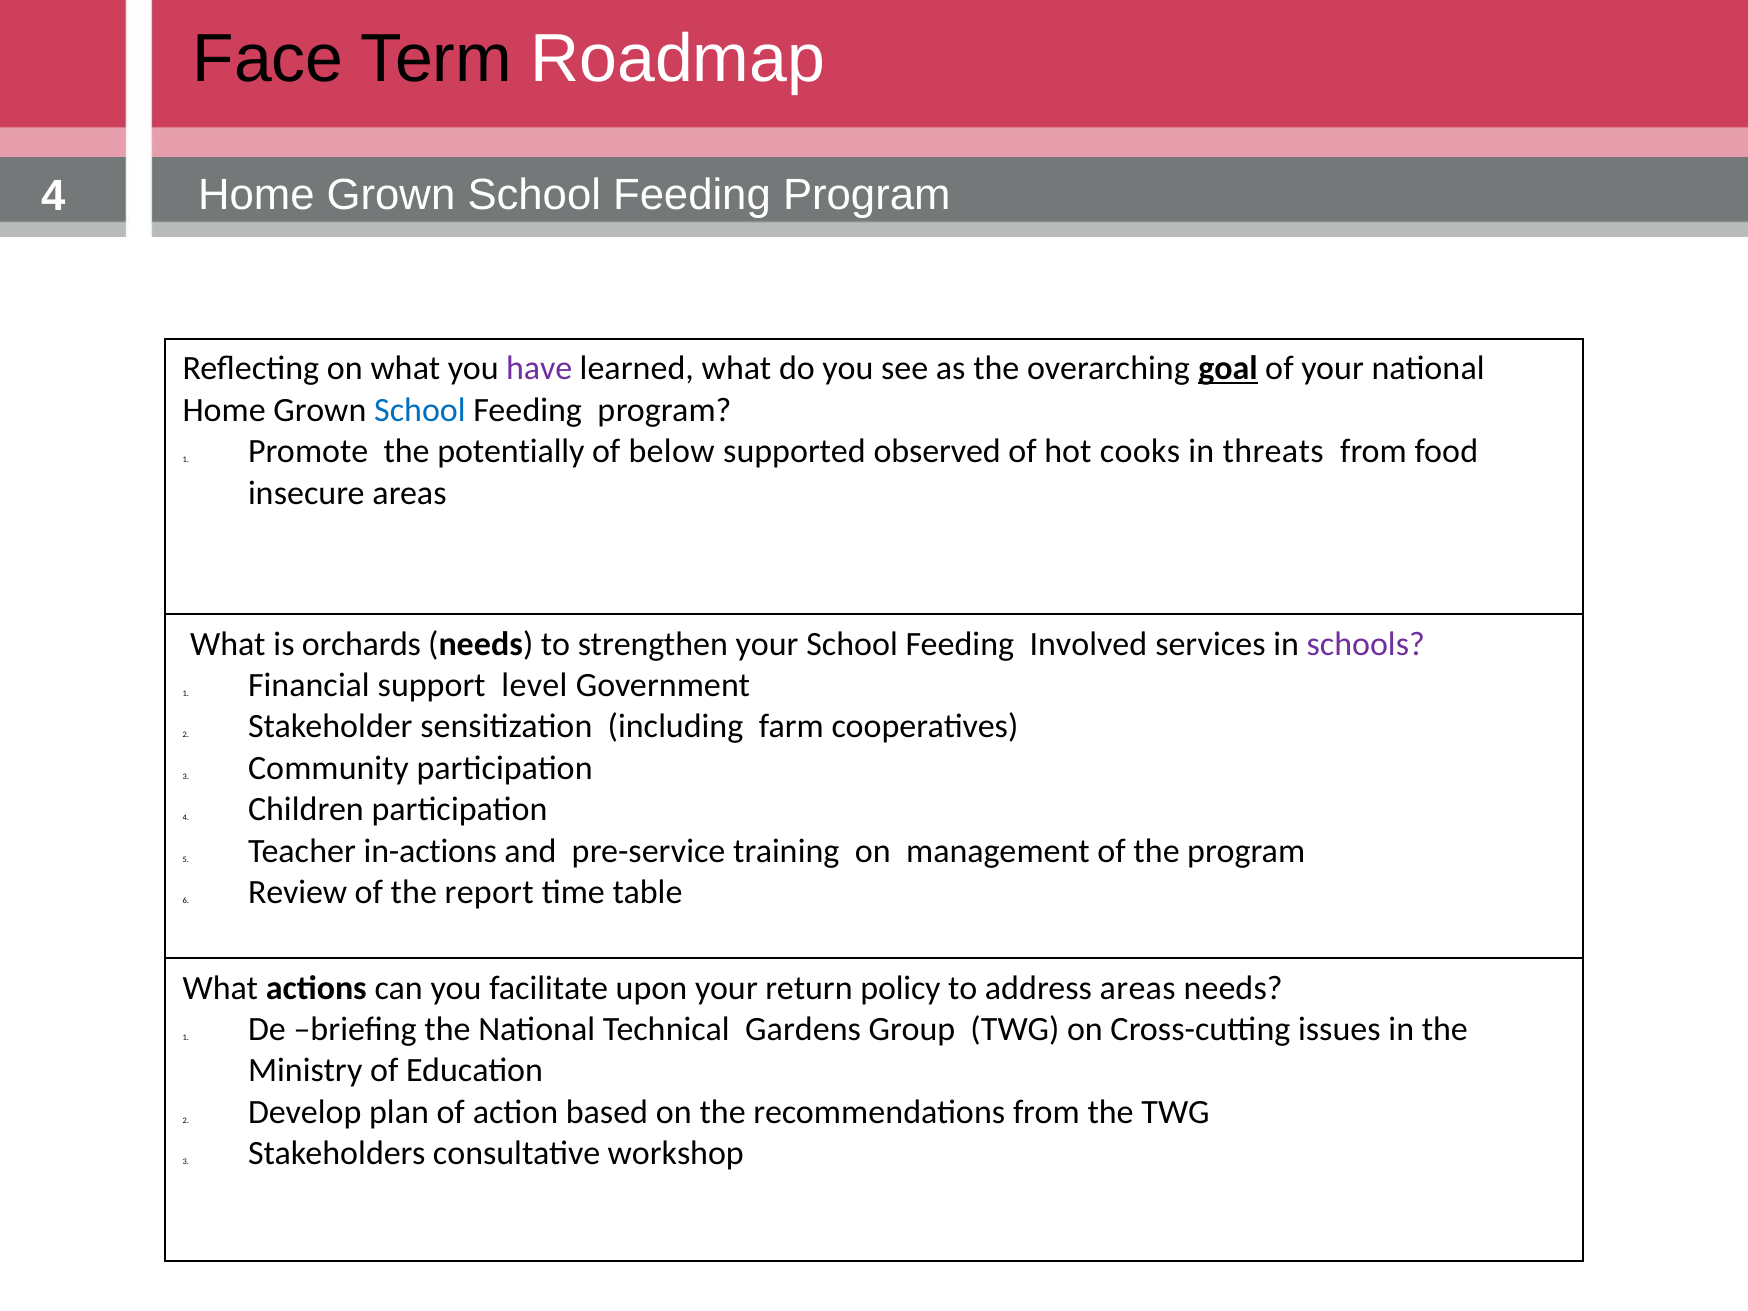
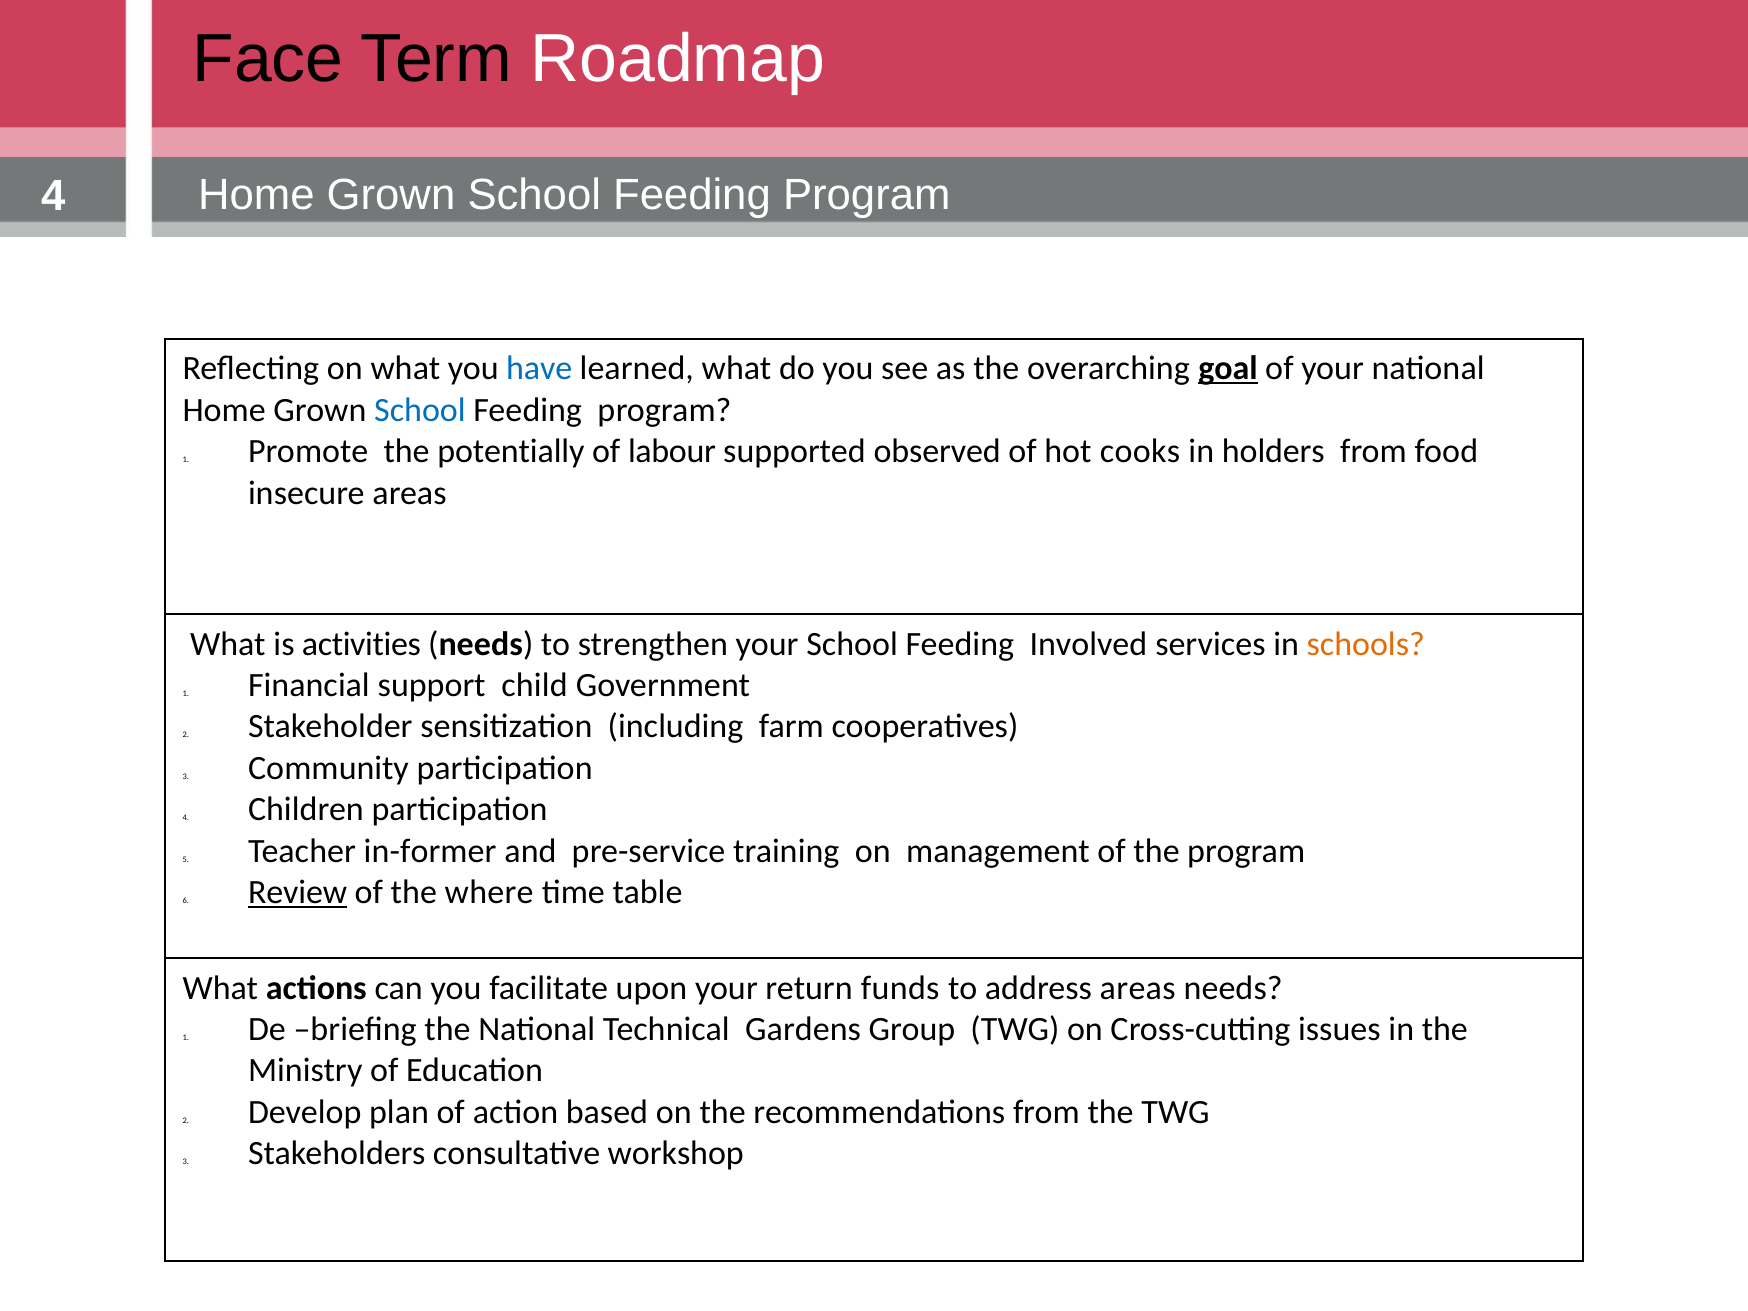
have colour: purple -> blue (539, 369)
below: below -> labour (672, 451)
threats: threats -> holders (1273, 451)
orchards: orchards -> activities (361, 644)
schools colour: purple -> orange (1366, 644)
level: level -> child (535, 685)
in-actions: in-actions -> in-former (430, 851)
Review underline: none -> present (298, 892)
report: report -> where (489, 892)
policy: policy -> funds (900, 988)
